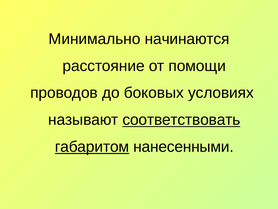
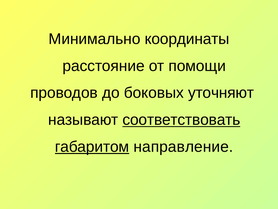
начинаются: начинаются -> координаты (187, 39)
условиях: условиях -> уточняют (221, 93)
нанесенными: нанесенными -> направление (183, 146)
